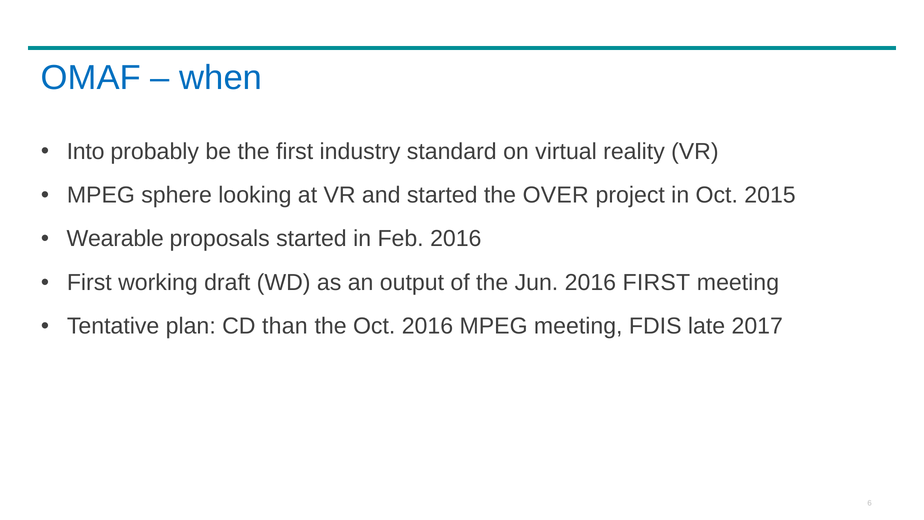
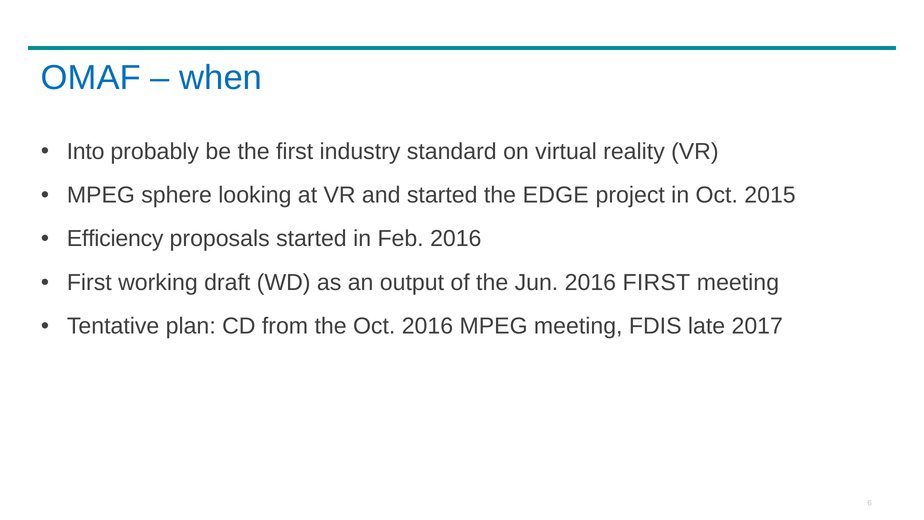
OVER: OVER -> EDGE (556, 195)
Wearable: Wearable -> Efficiency (115, 239)
than: than -> from (285, 326)
